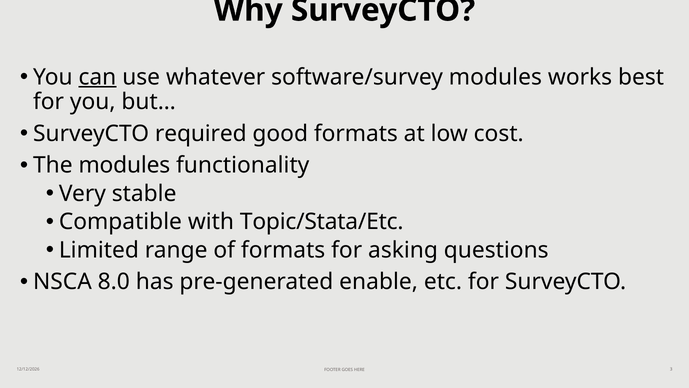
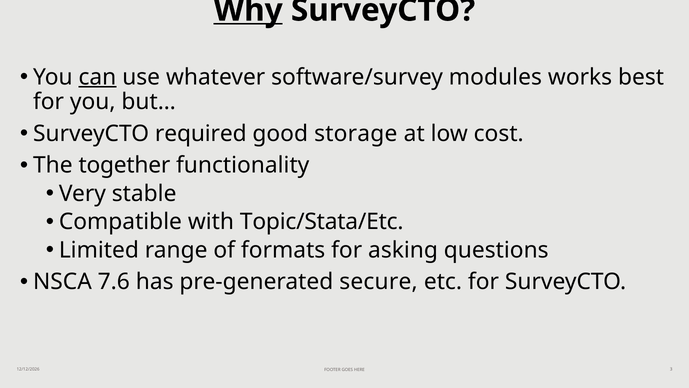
Why underline: none -> present (248, 10)
good formats: formats -> storage (356, 133)
The modules: modules -> together (124, 165)
8.0: 8.0 -> 7.6 (114, 282)
enable: enable -> secure (378, 282)
